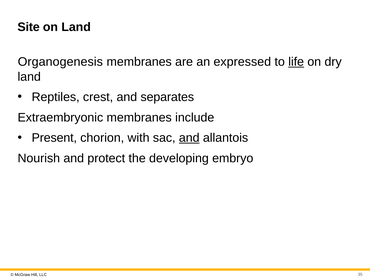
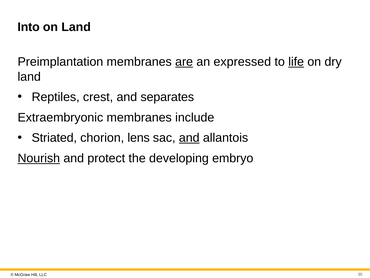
Site: Site -> Into (29, 27)
Organogenesis: Organogenesis -> Preimplantation (60, 62)
are underline: none -> present (184, 62)
Present: Present -> Striated (54, 138)
with: with -> lens (139, 138)
Nourish underline: none -> present (39, 158)
